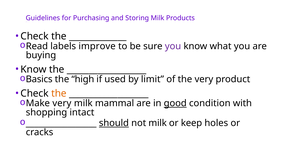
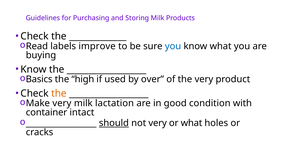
you colour: purple -> blue (173, 46)
limit: limit -> over (152, 79)
mammal: mammal -> lactation (114, 103)
good underline: present -> none (175, 103)
shopping: shopping -> container (47, 112)
not milk: milk -> very (158, 123)
or keep: keep -> what (192, 123)
